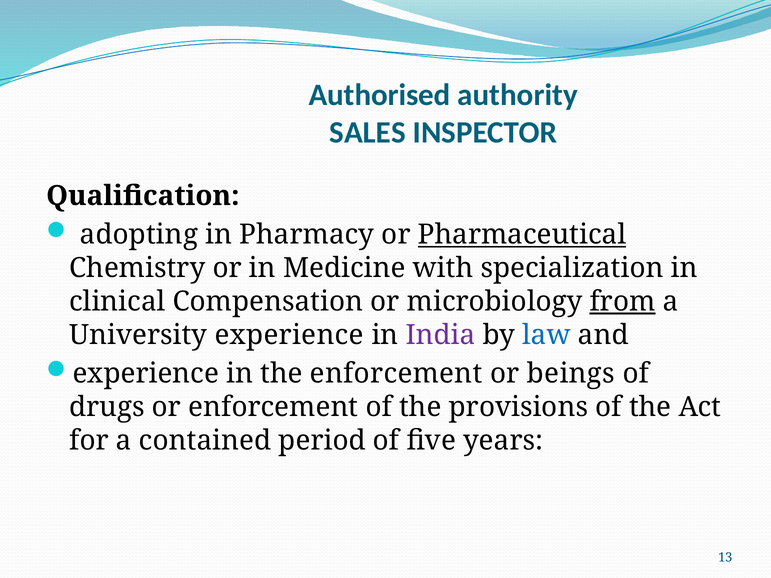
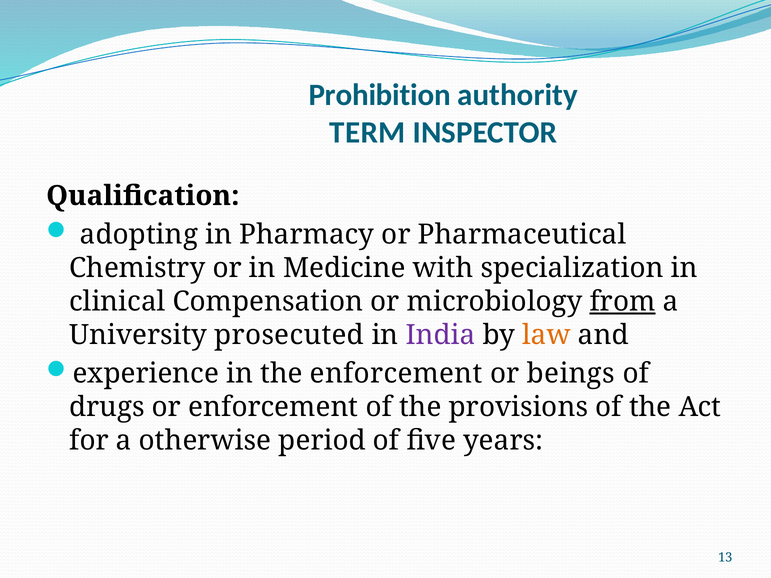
Authorised: Authorised -> Prohibition (380, 95)
SALES: SALES -> TERM (367, 133)
Pharmaceutical underline: present -> none (522, 235)
University experience: experience -> prosecuted (289, 335)
law colour: blue -> orange (546, 335)
contained: contained -> otherwise (205, 441)
